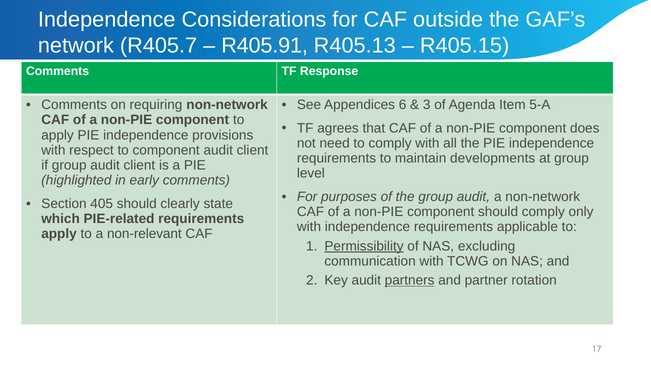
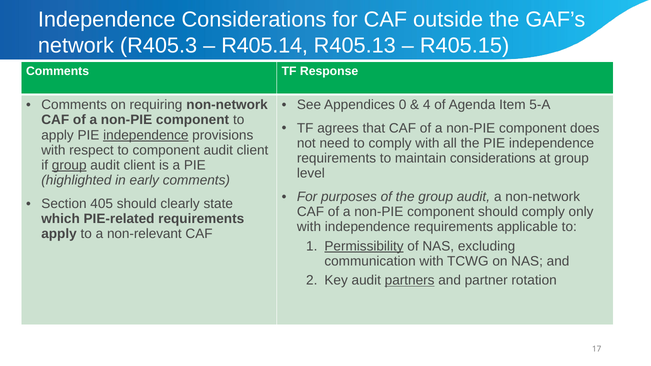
R405.7: R405.7 -> R405.3 (159, 46)
R405.91: R405.91 -> R405.14 (265, 46)
6: 6 -> 0 (403, 105)
3: 3 -> 4 (427, 105)
independence underline: none -> present (146, 135)
maintain developments: developments -> considerations (493, 158)
group underline: none -> present (69, 165)
